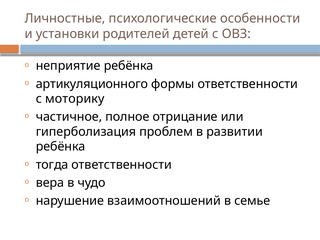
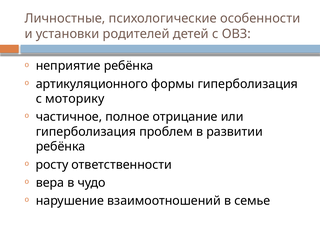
формы ответственности: ответственности -> гиперболизация (248, 84)
тогда: тогда -> росту (52, 165)
